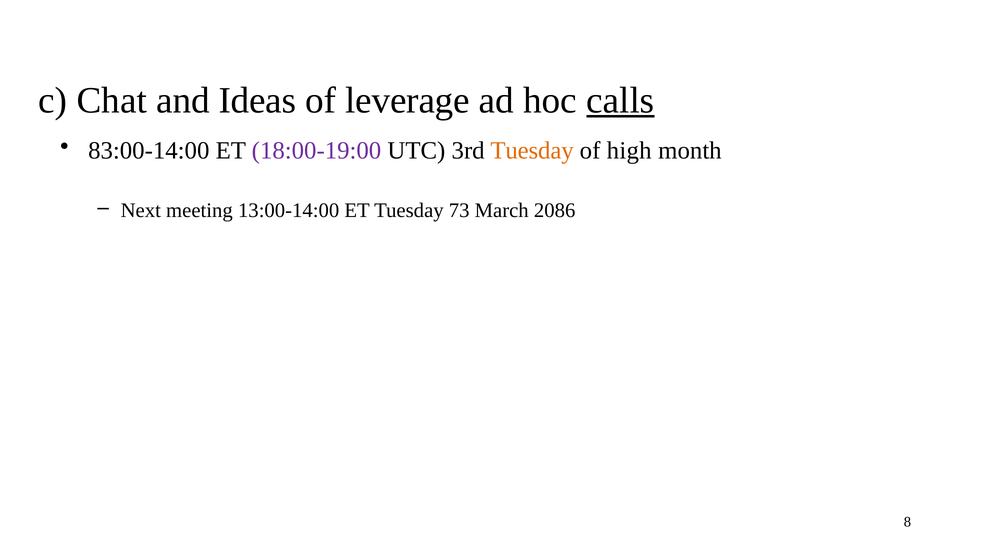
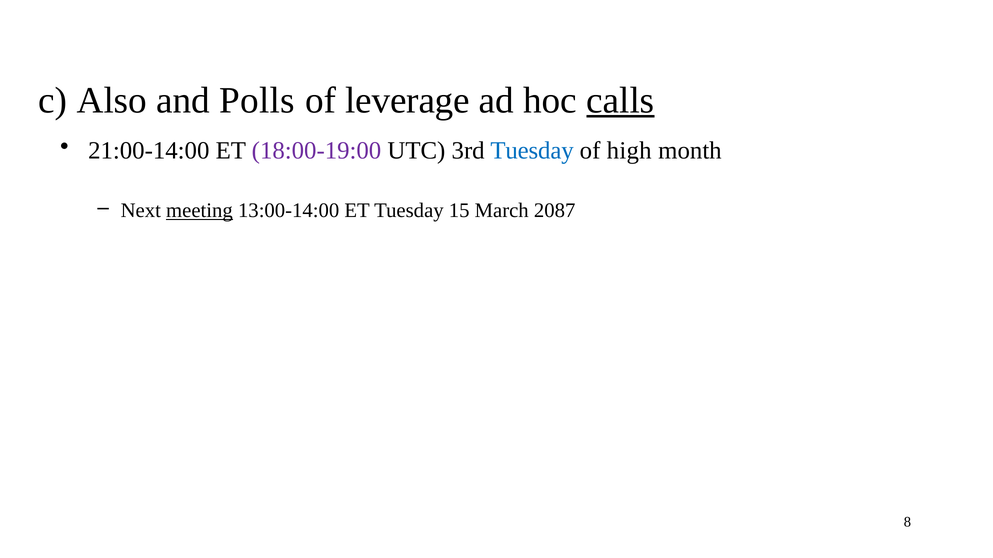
Chat: Chat -> Also (112, 100)
Ideas: Ideas -> Polls (257, 100)
83:00-14:00: 83:00-14:00 -> 21:00-14:00 (149, 151)
Tuesday colour: orange -> blue (532, 151)
meeting underline: none -> present (199, 211)
73: 73 -> 15 (459, 211)
2086: 2086 -> 2087 (555, 211)
